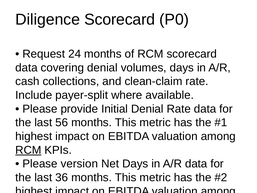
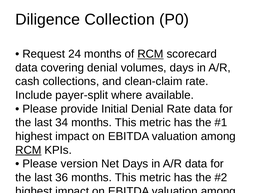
Diligence Scorecard: Scorecard -> Collection (120, 20)
RCM underline: none -> present (150, 54)
56: 56 -> 34 (62, 122)
